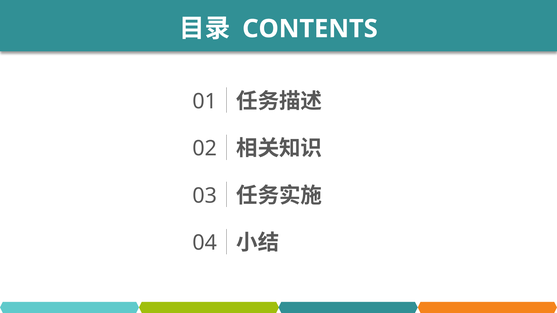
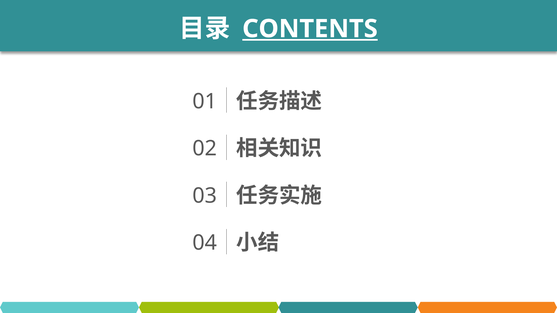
CONTENTS underline: none -> present (310, 29)
